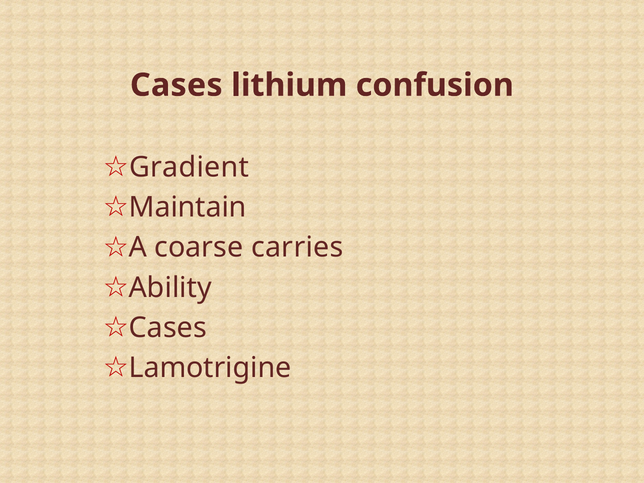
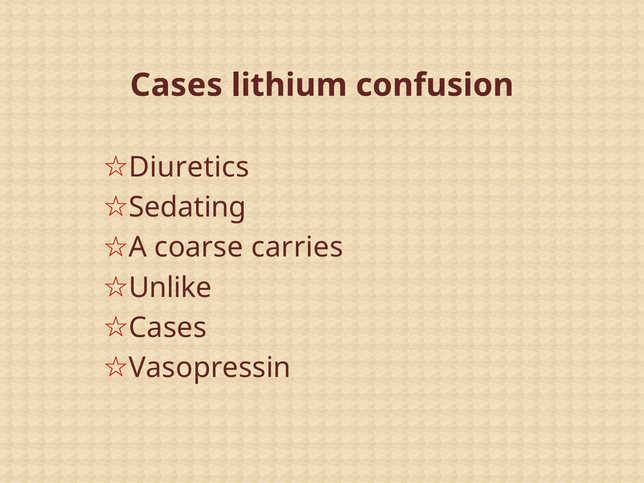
Gradient: Gradient -> Diuretics (189, 167)
Maintain: Maintain -> Sedating (188, 207)
Ability: Ability -> Unlike (170, 288)
Lamotrigine: Lamotrigine -> Vasopressin (210, 368)
